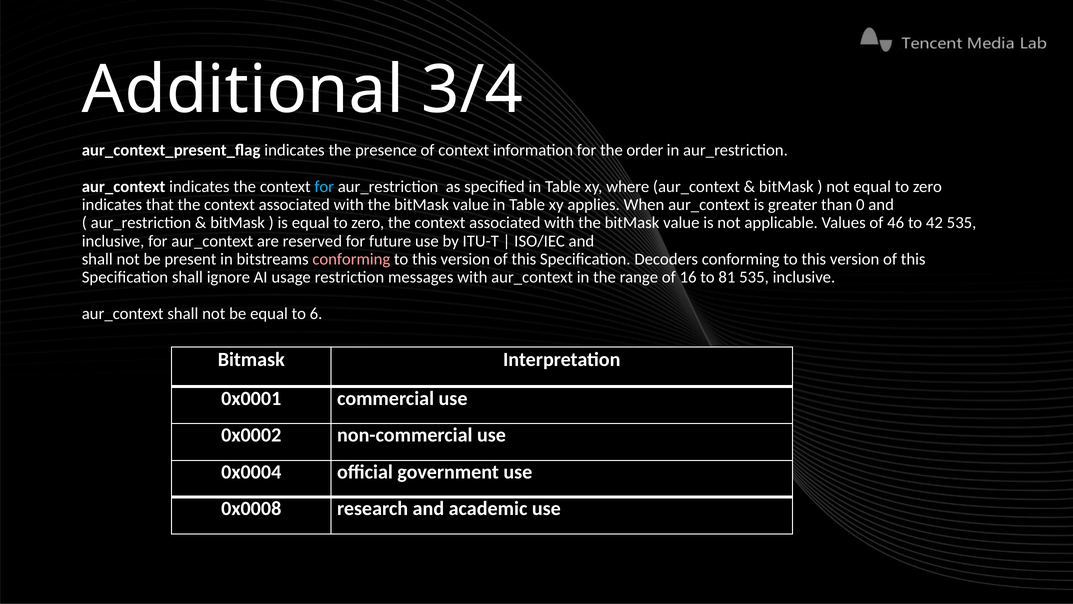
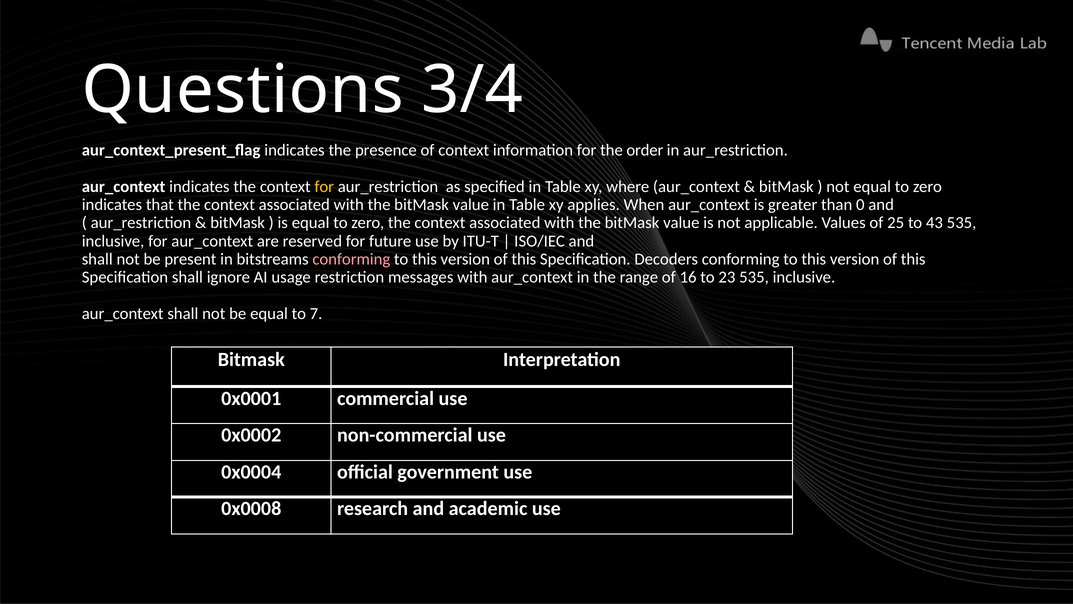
Additional: Additional -> Questions (243, 90)
for colour: light blue -> yellow (324, 186)
46: 46 -> 25 (896, 223)
42: 42 -> 43 (934, 223)
81: 81 -> 23 (727, 277)
6: 6 -> 7 (316, 313)
